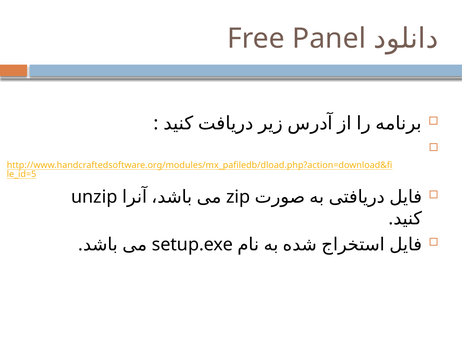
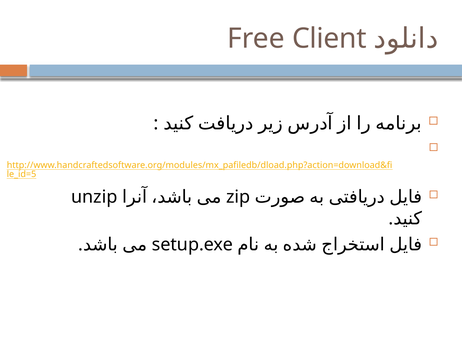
Panel: Panel -> Client (329, 39)
